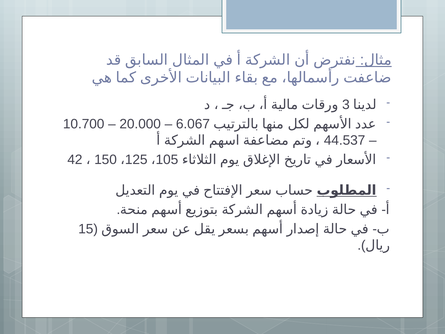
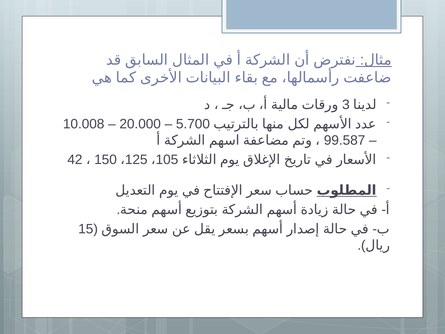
10.700: 10.700 -> 10.008 (84, 124)
6.067: 6.067 -> 5.700 (193, 124)
44.537: 44.537 -> 99.587 (345, 140)
